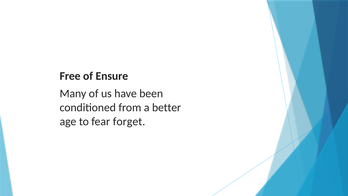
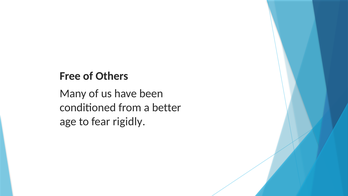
Ensure: Ensure -> Others (112, 76)
forget: forget -> rigidly (129, 121)
